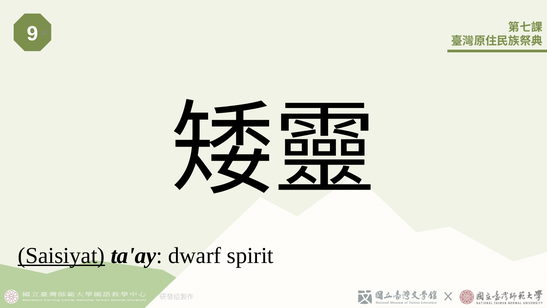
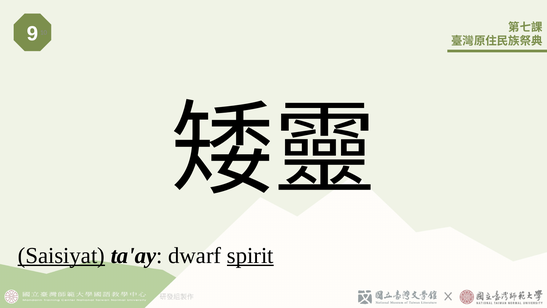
spirit underline: none -> present (250, 255)
